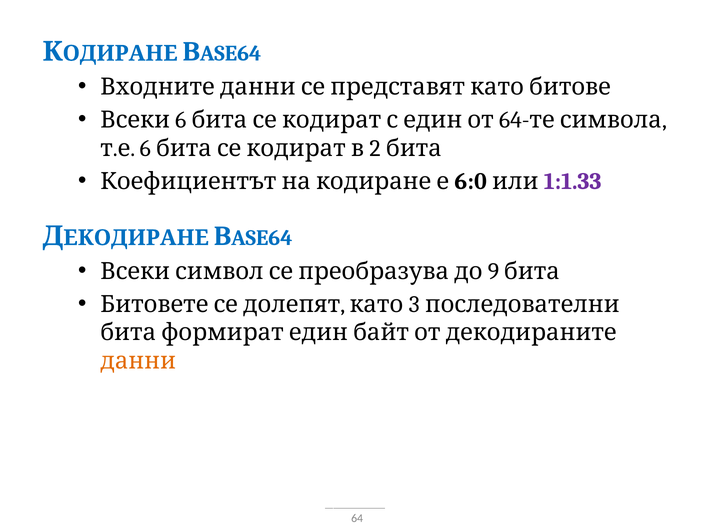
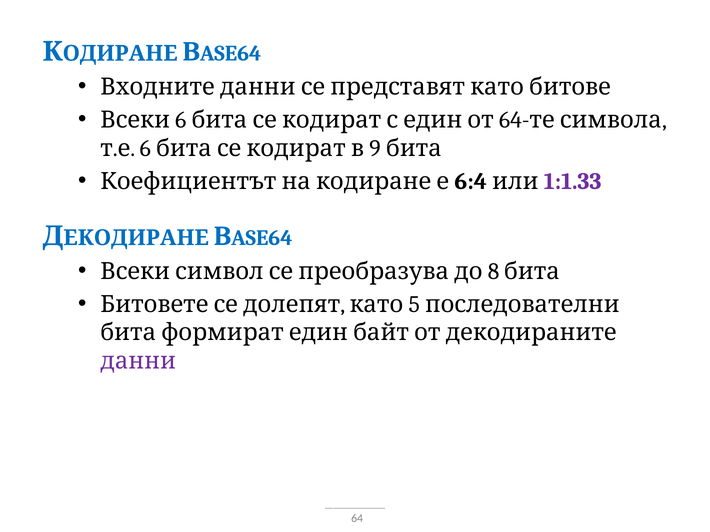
2: 2 -> 9 (375, 148)
6:0: 6:0 -> 6:4 (471, 182)
9: 9 -> 8 (494, 271)
3: 3 -> 5 (414, 305)
данни colour: orange -> purple (138, 361)
